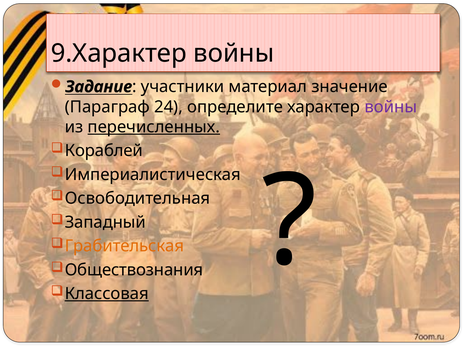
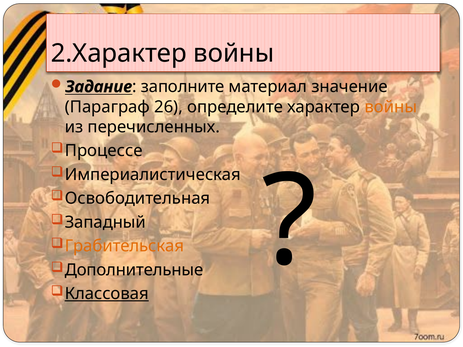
9.Характер: 9.Характер -> 2.Характер (119, 54)
участники: участники -> заполните (183, 87)
24: 24 -> 26 (169, 107)
войны colour: purple -> orange (391, 107)
перечисленных underline: present -> none (154, 127)
Кораблей: Кораблей -> Процессе (104, 151)
Обществознания: Обществознания -> Дополнительные (134, 270)
